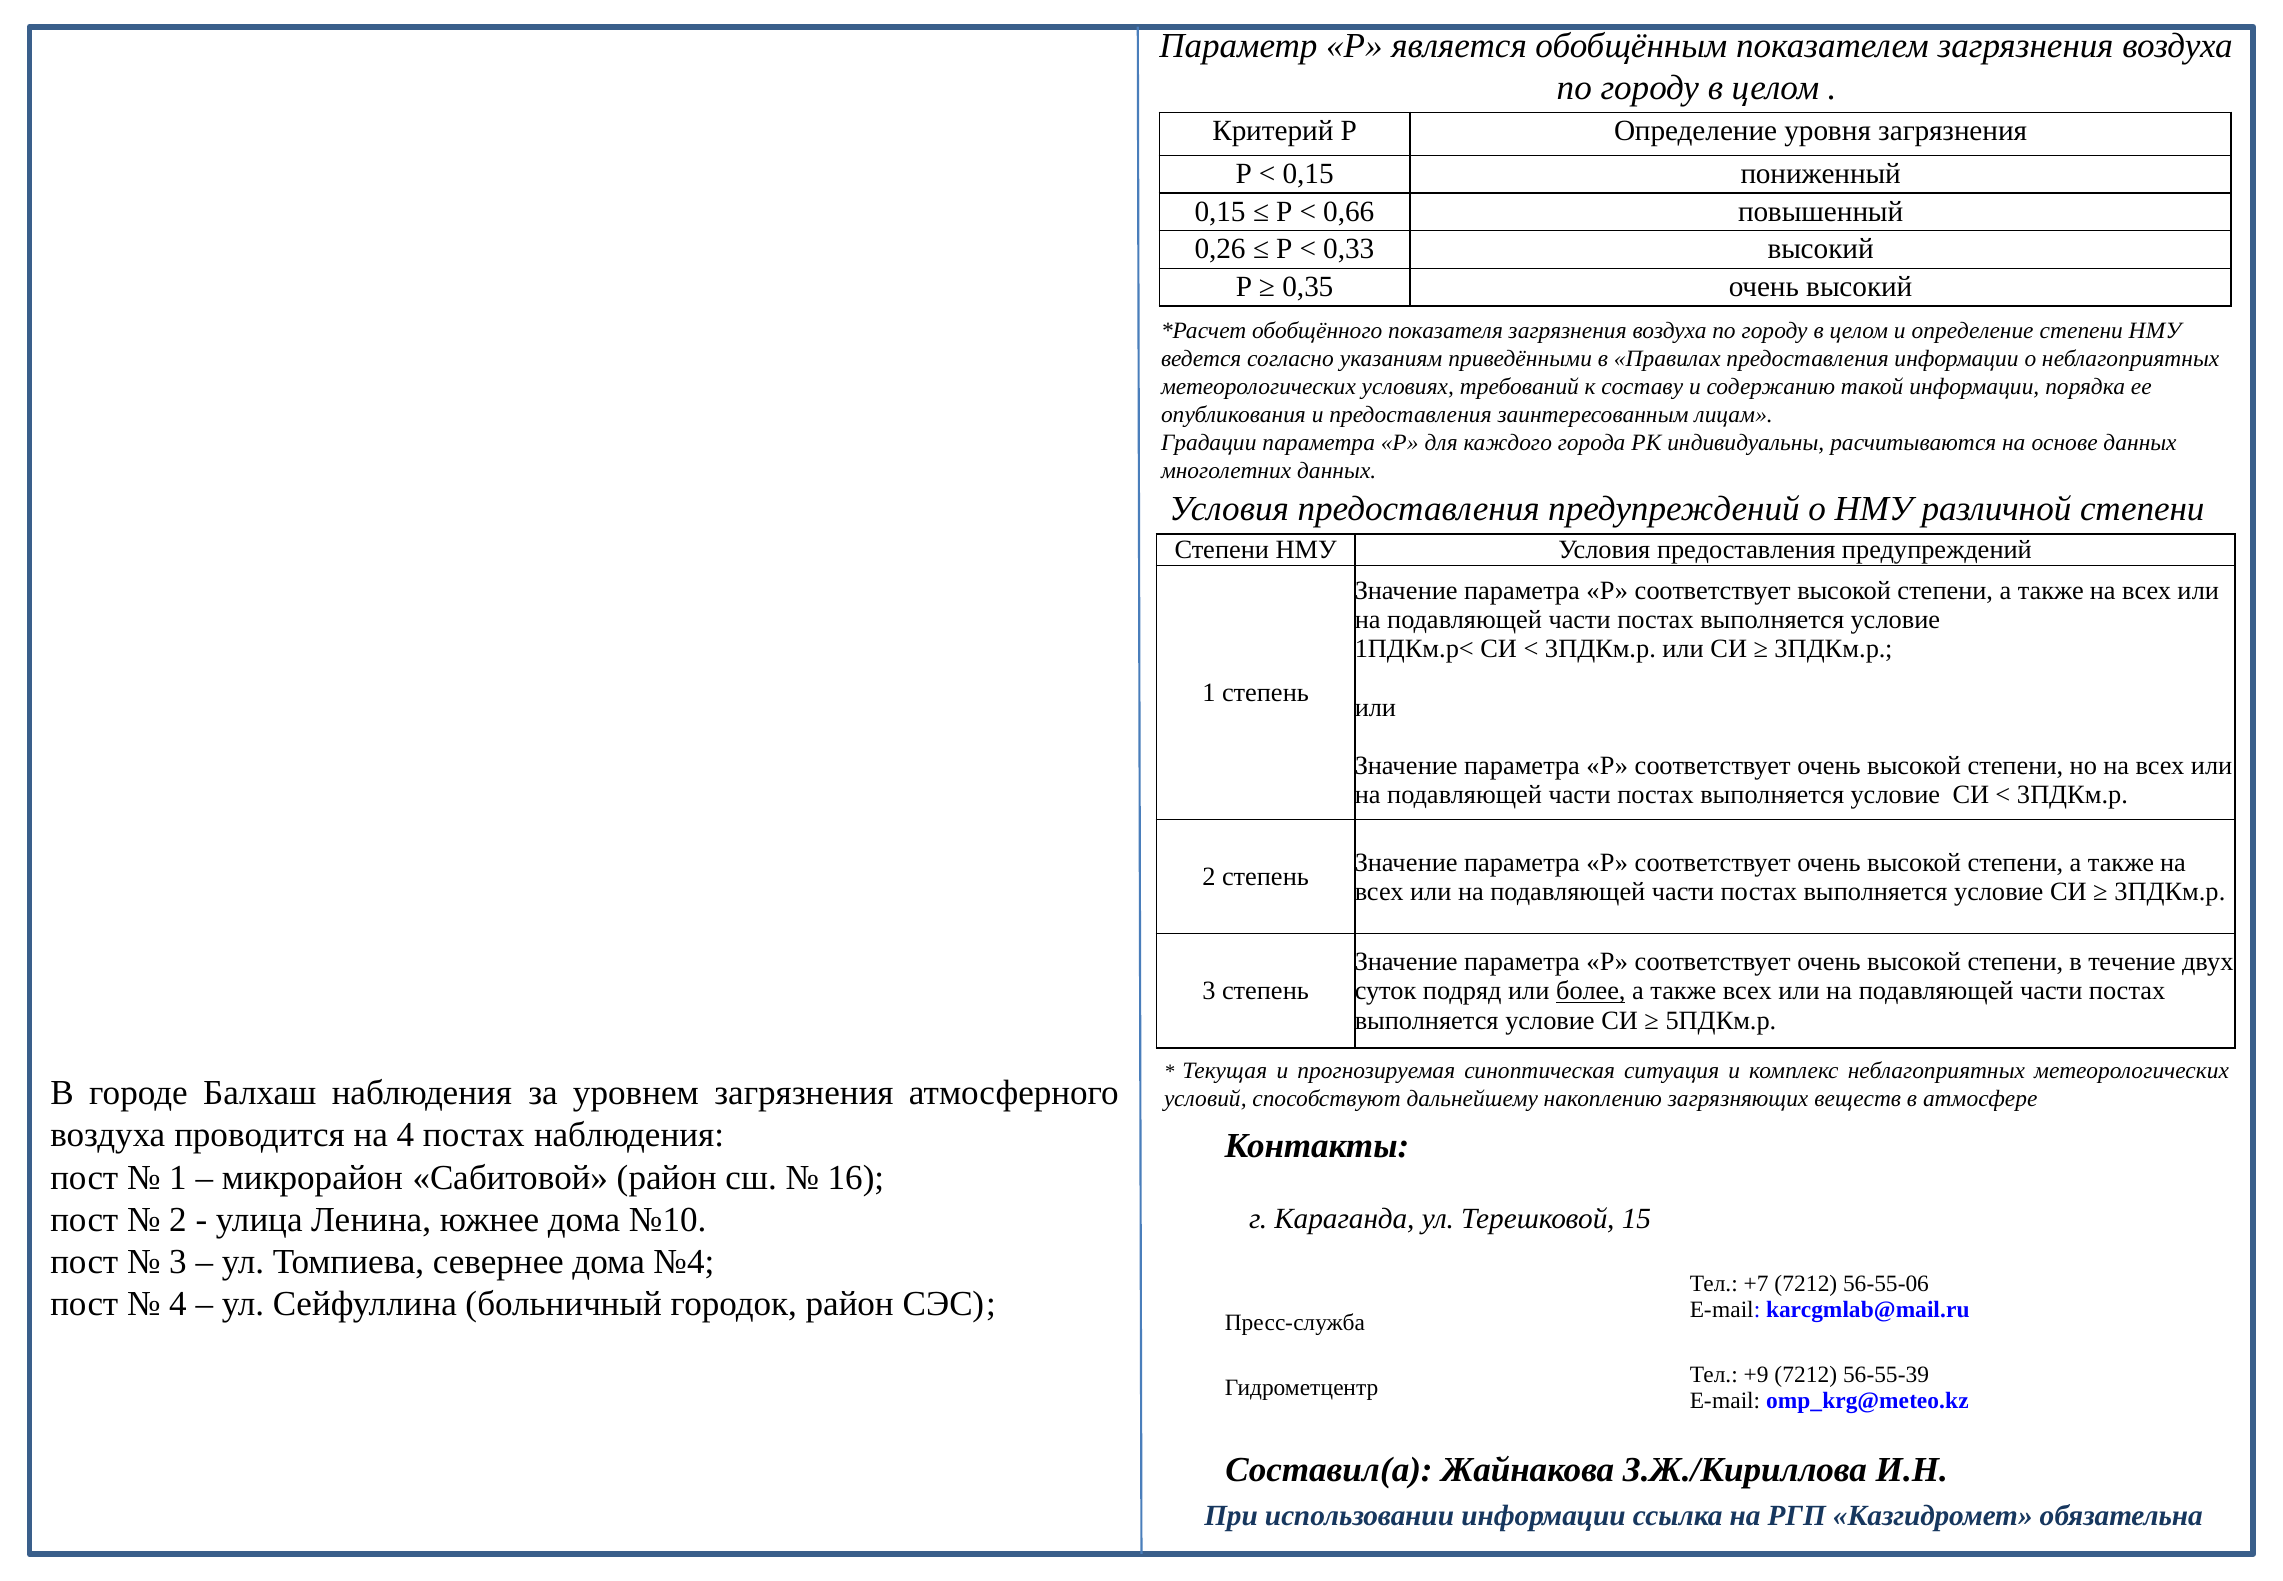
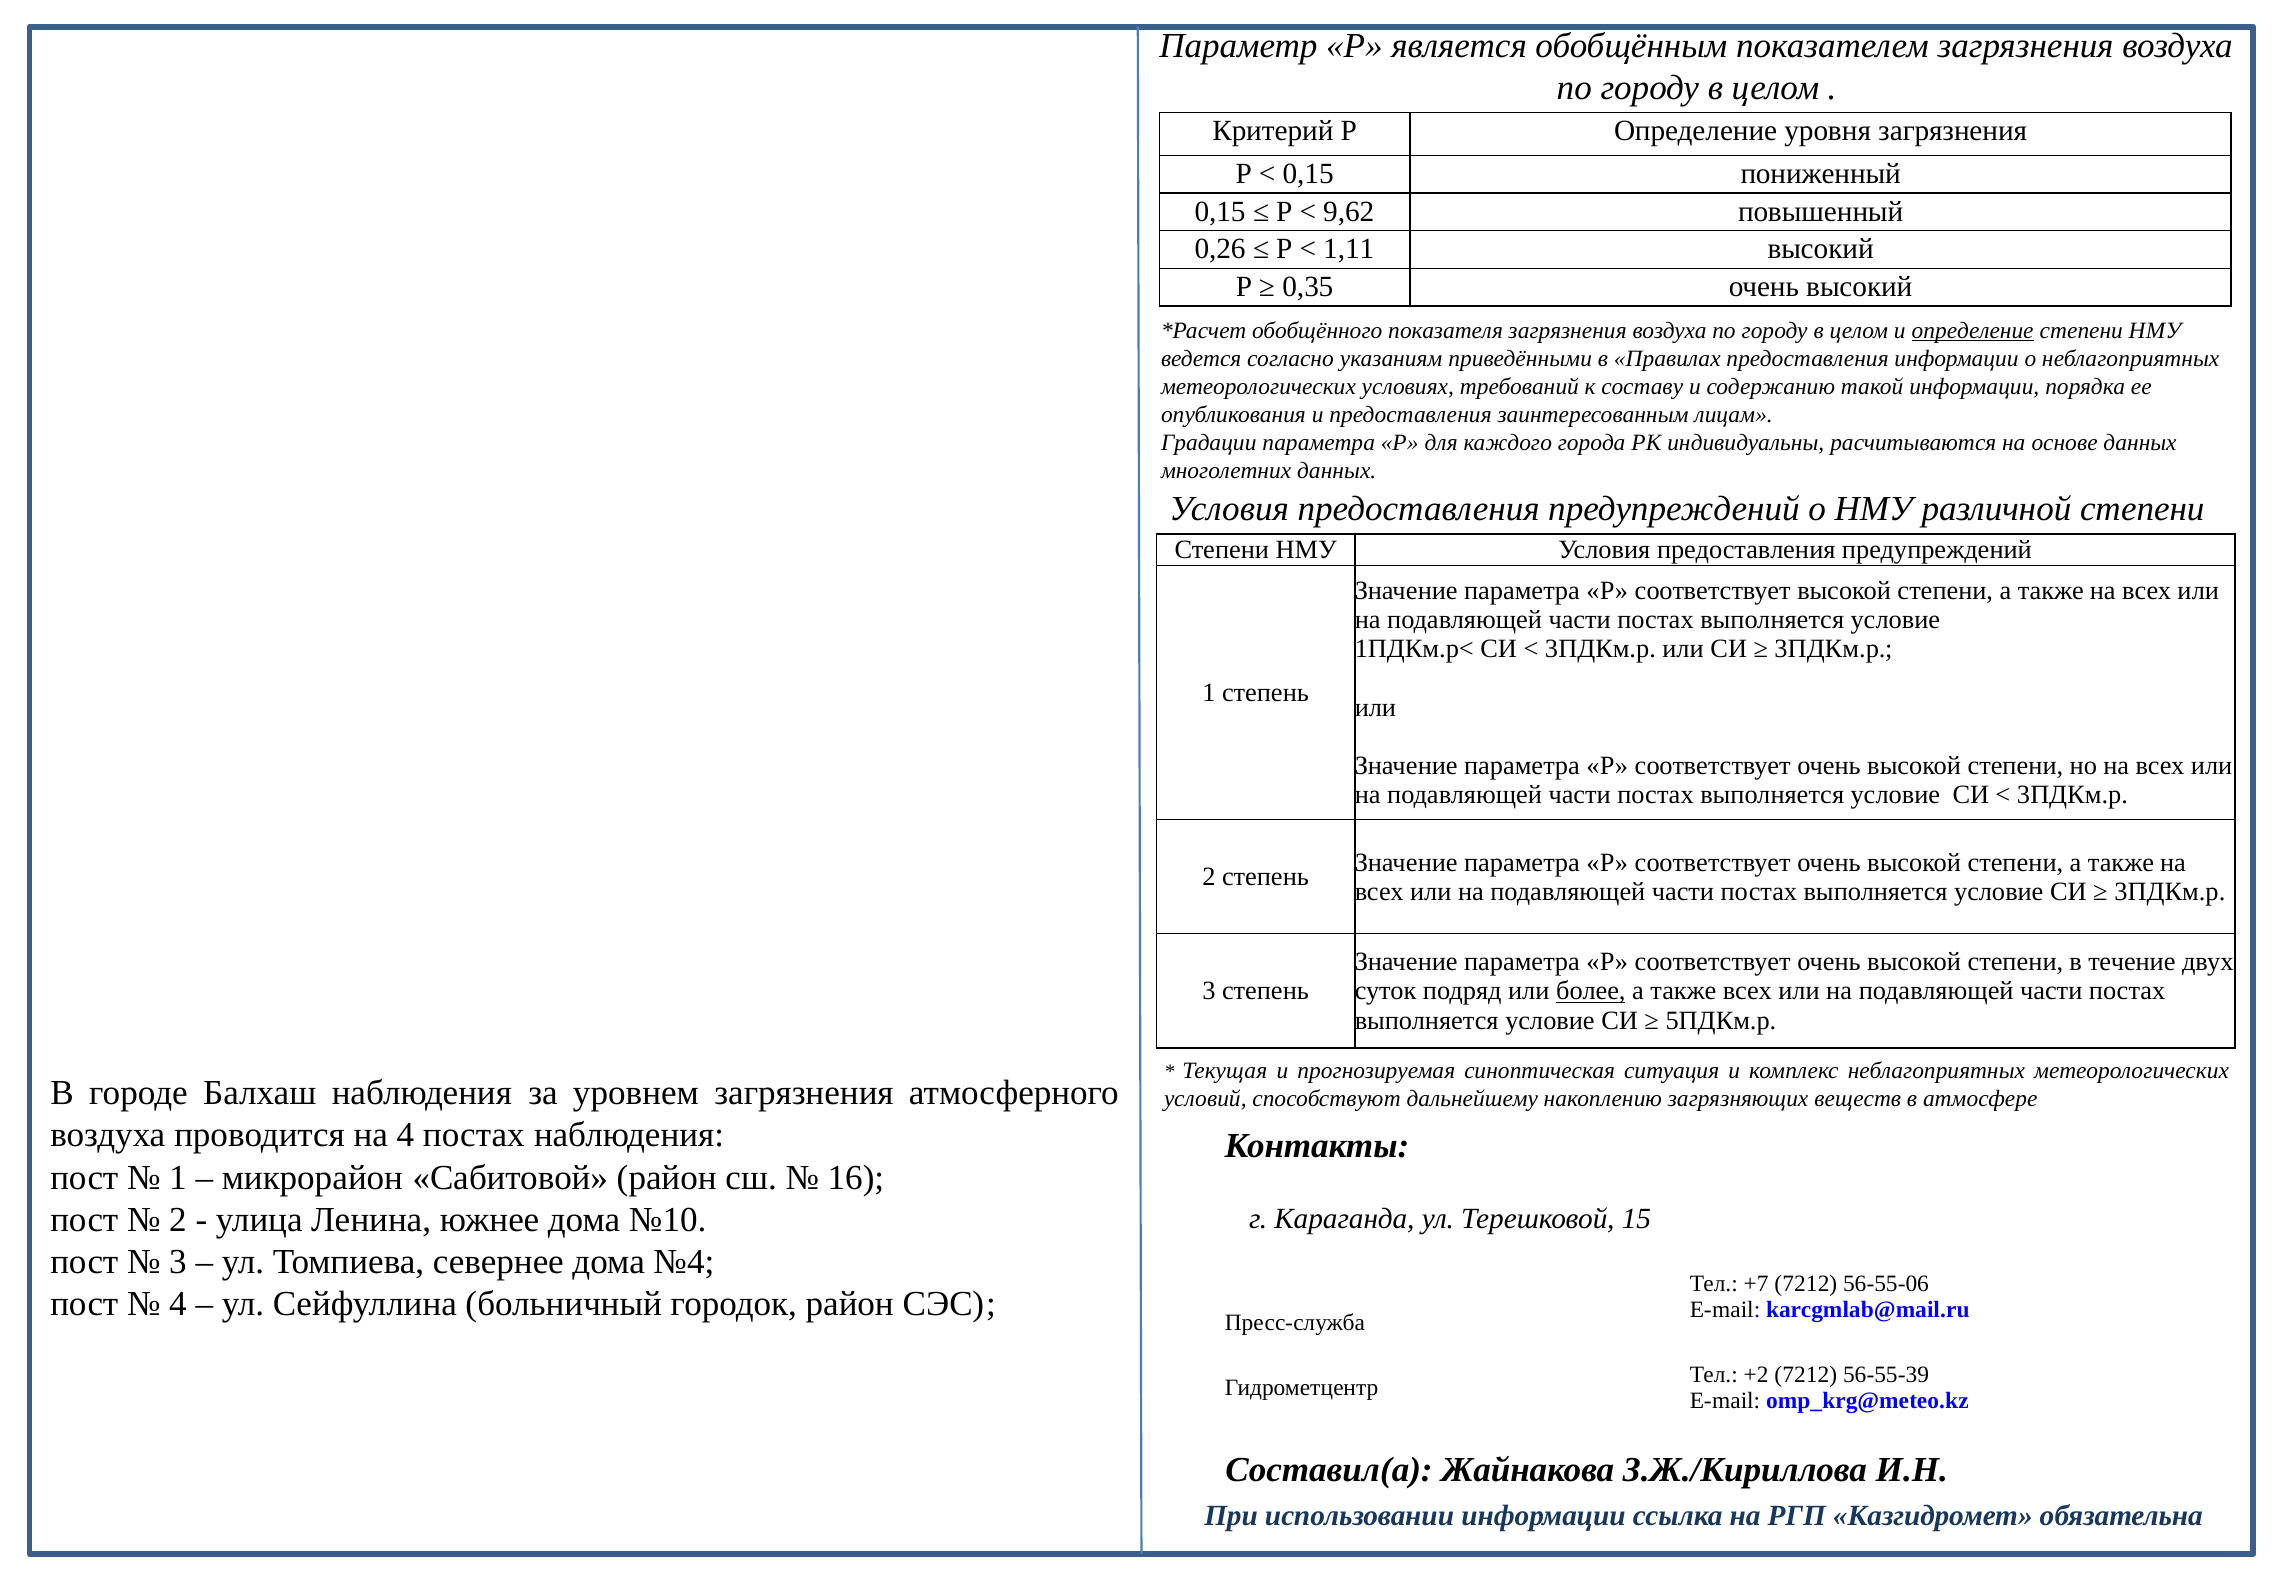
0,66: 0,66 -> 9,62 (1349, 212)
0,33: 0,33 -> 1,11 (1349, 249)
определение underline: none -> present (1973, 330)
+9: +9 -> +2 (1756, 1375)
